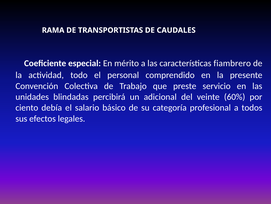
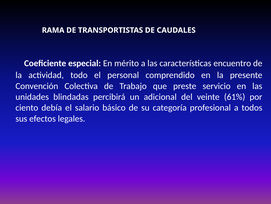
fiambrero: fiambrero -> encuentro (232, 63)
60%: 60% -> 61% (235, 97)
